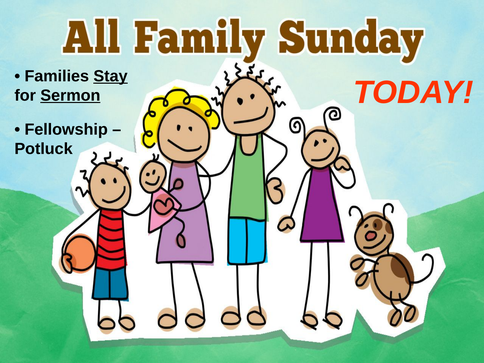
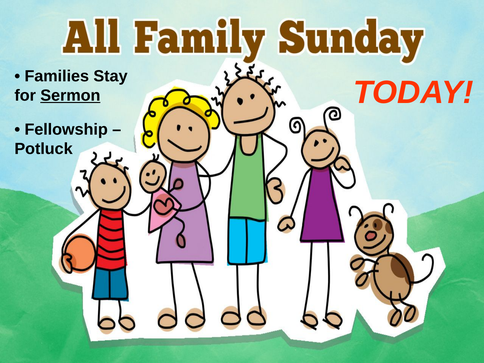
Stay underline: present -> none (111, 76)
